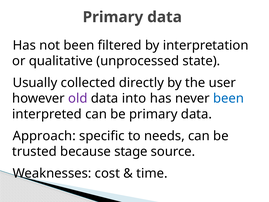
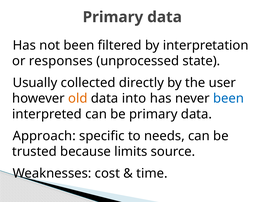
qualitative: qualitative -> responses (61, 61)
old colour: purple -> orange (78, 98)
stage: stage -> limits (131, 151)
